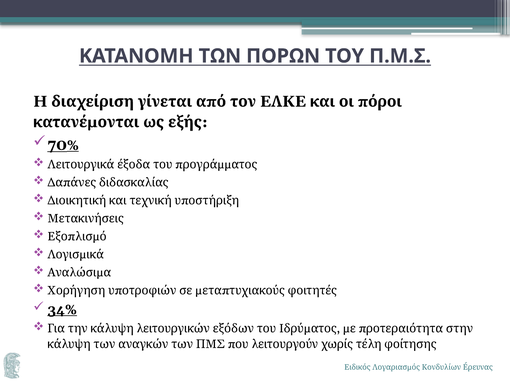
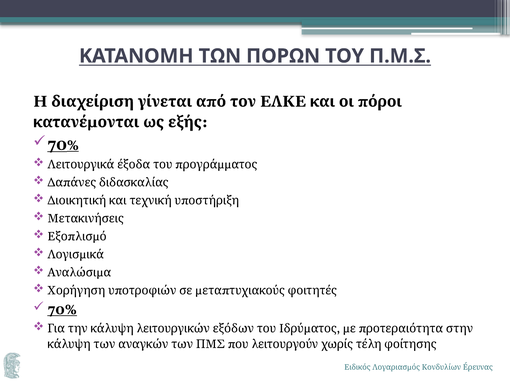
34%: 34% -> 70% (62, 310)
